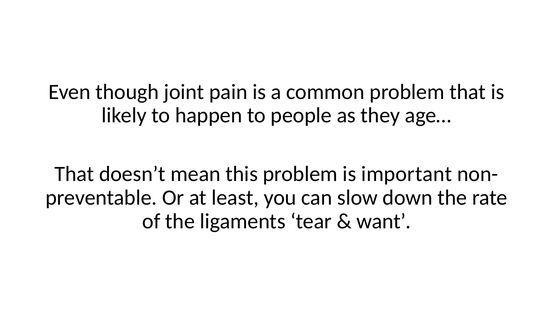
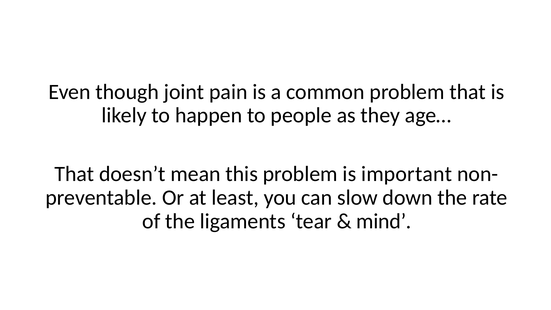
want: want -> mind (384, 221)
